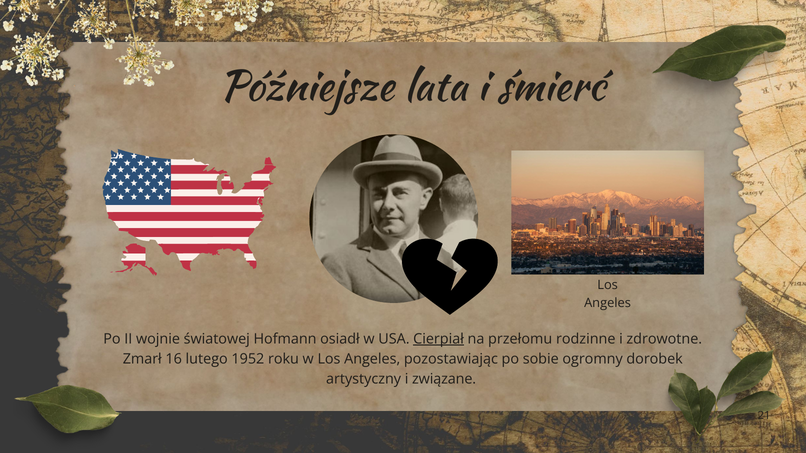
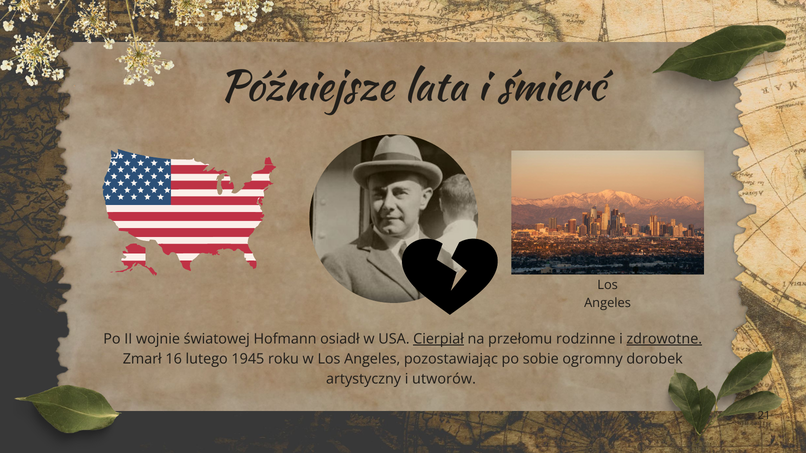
zdrowotne underline: none -> present (664, 339)
1952: 1952 -> 1945 (248, 359)
związane: związane -> utworów (444, 379)
